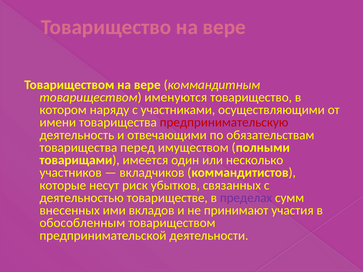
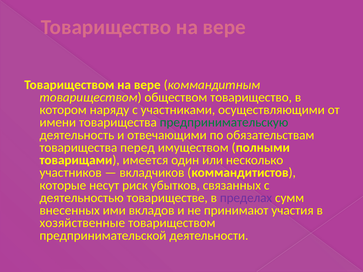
именуются: именуются -> обществом (176, 97)
предпринимательскую colour: red -> green (224, 123)
обособленным: обособленным -> хозяйственные (82, 223)
